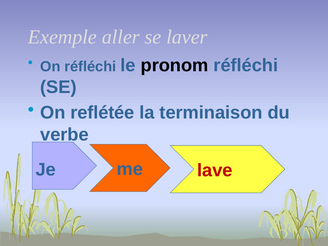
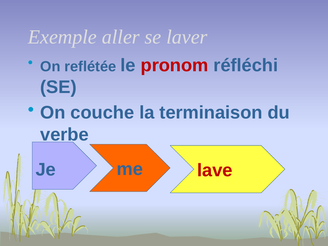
On réfléchi: réfléchi -> reflétée (90, 67)
pronom colour: black -> red (175, 65)
reflétée: reflétée -> couche (102, 113)
